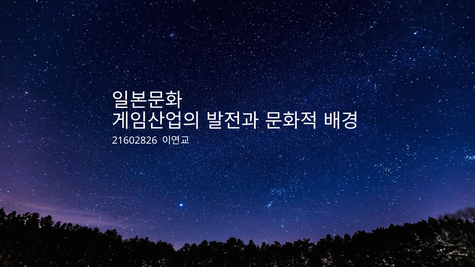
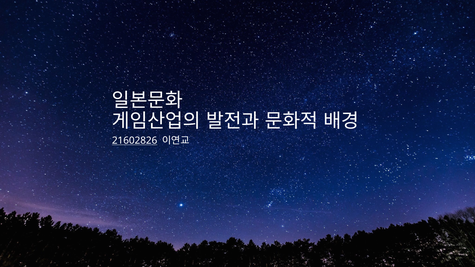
21602826 underline: none -> present (135, 141)
